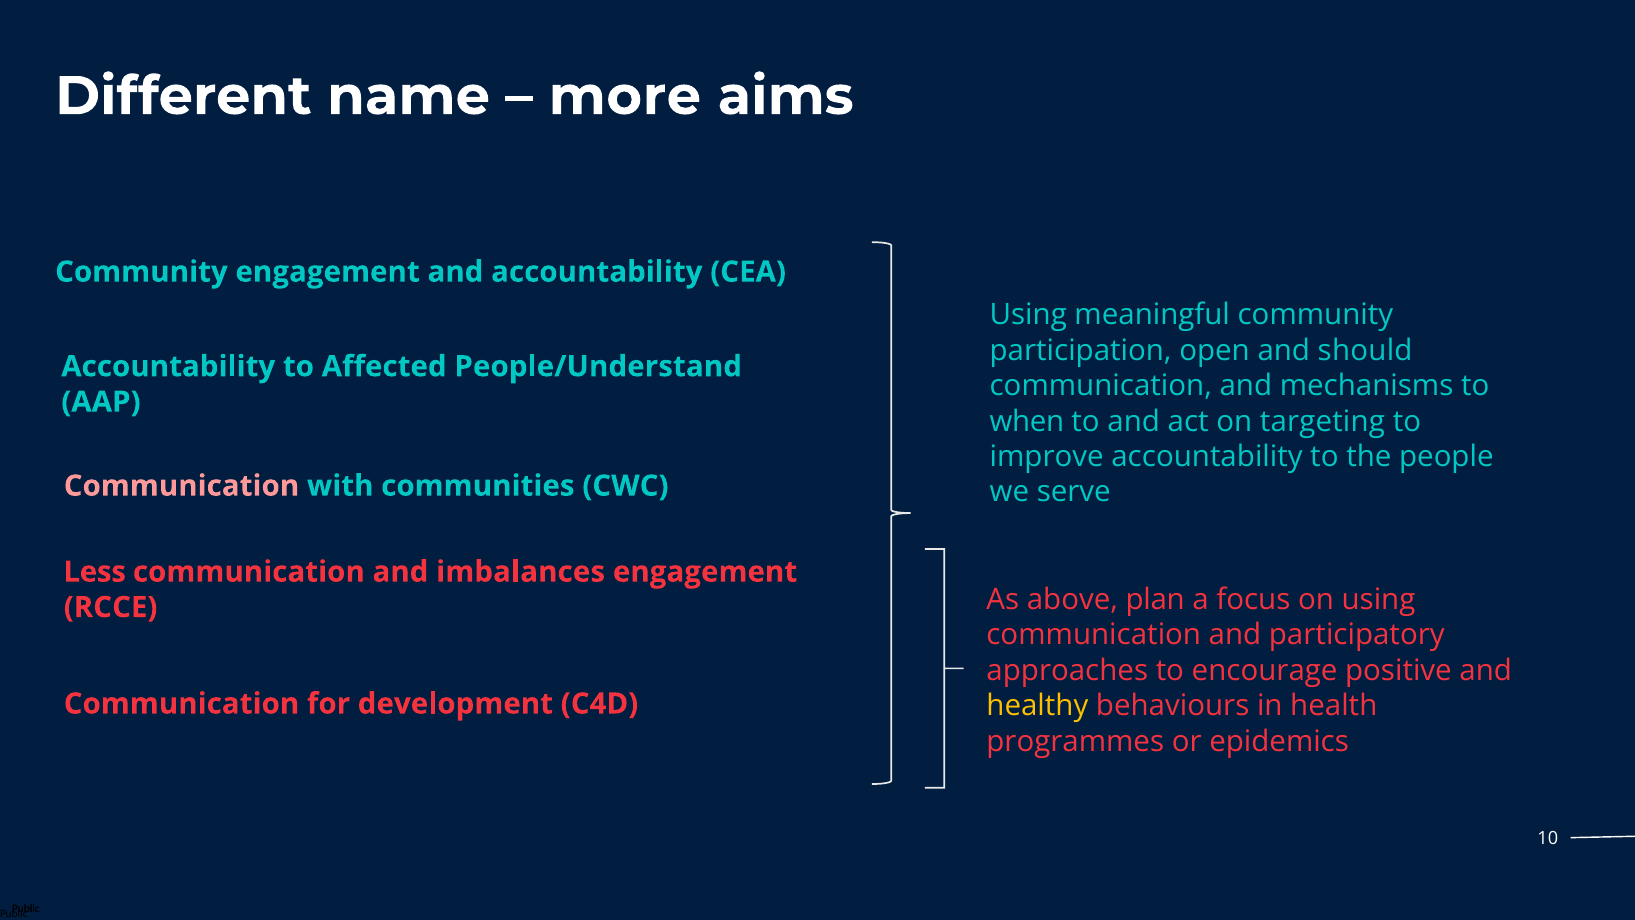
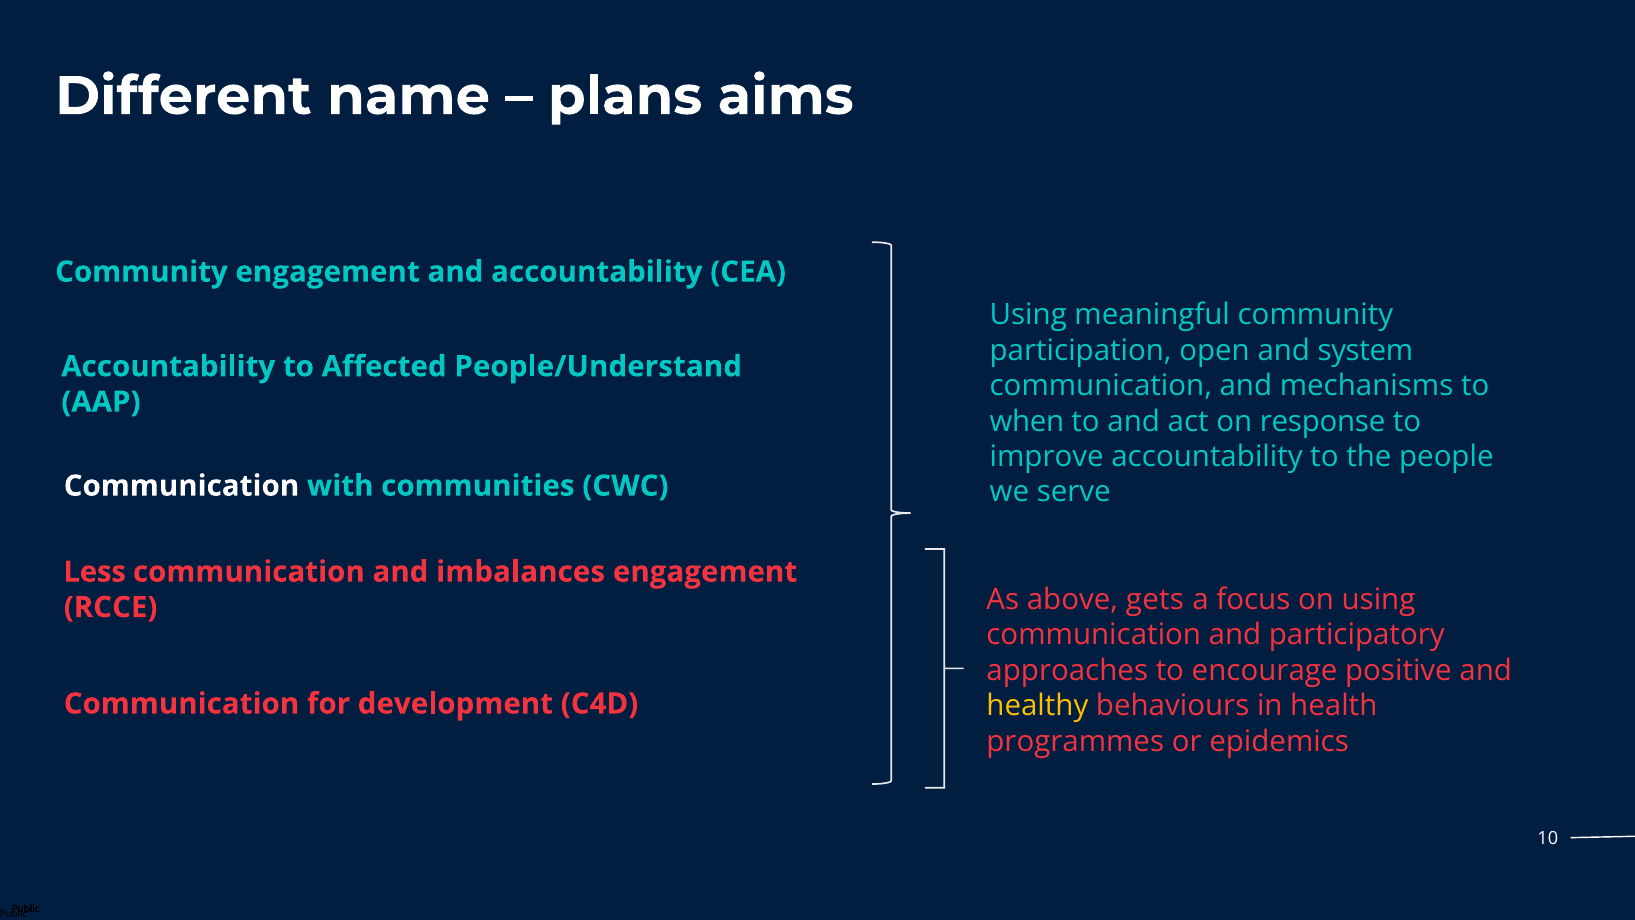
more: more -> plans (625, 96)
should: should -> system (1365, 350)
targeting: targeting -> response (1323, 421)
Communication colour: pink -> white (181, 486)
plan: plan -> gets (1155, 600)
